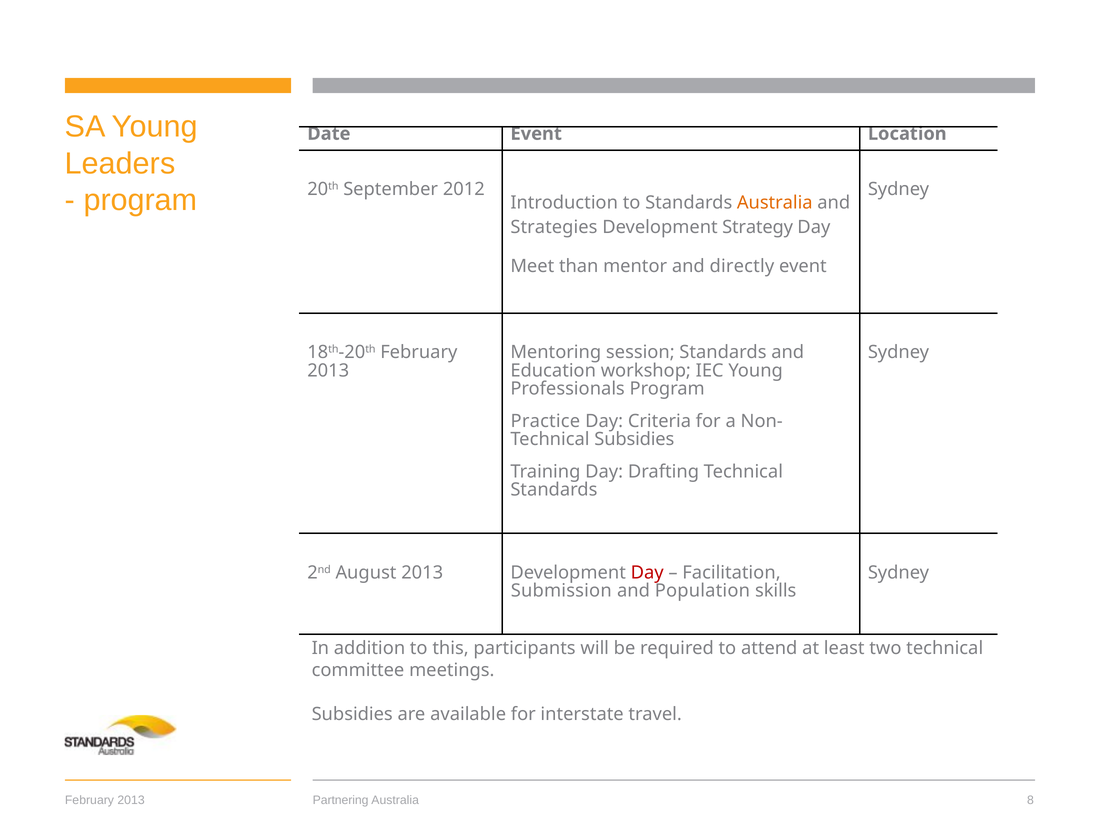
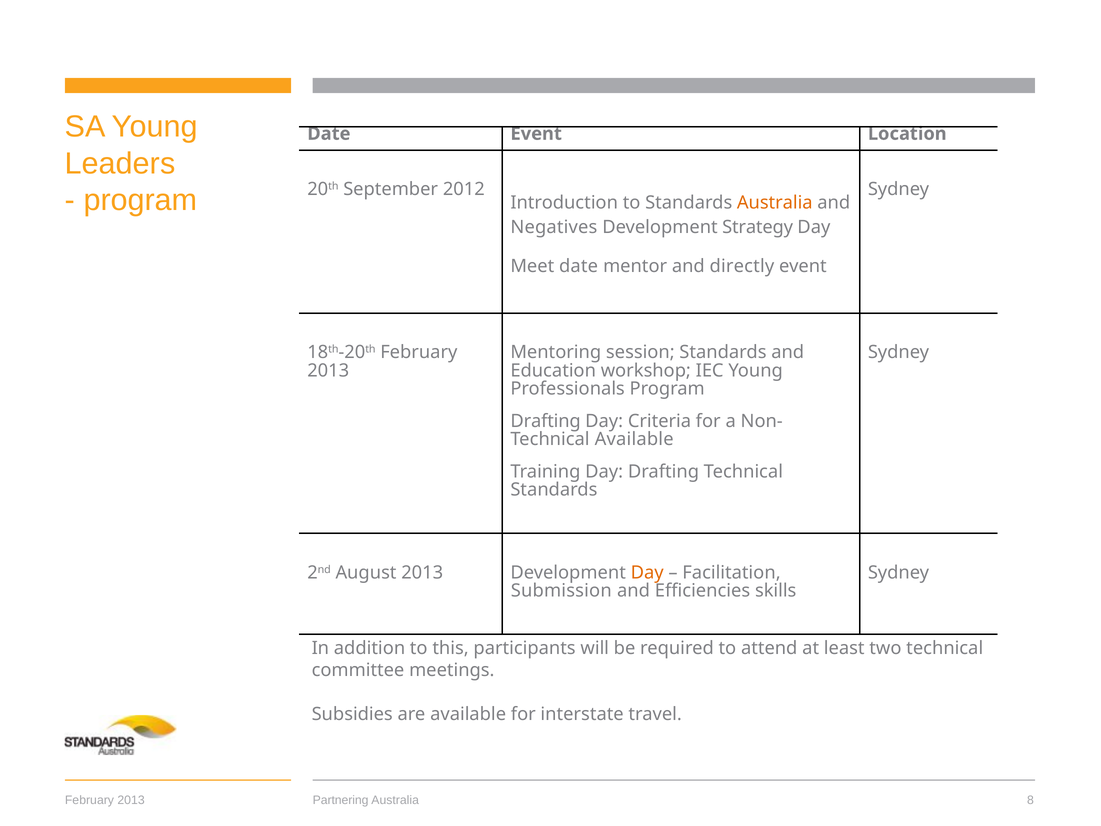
Strategies: Strategies -> Negatives (554, 227)
Meet than: than -> date (579, 266)
Practice: Practice -> Drafting (546, 421)
Technical Subsidies: Subsidies -> Available (634, 439)
Day colour: red -> orange (647, 572)
Population: Population -> Efficiencies (702, 591)
